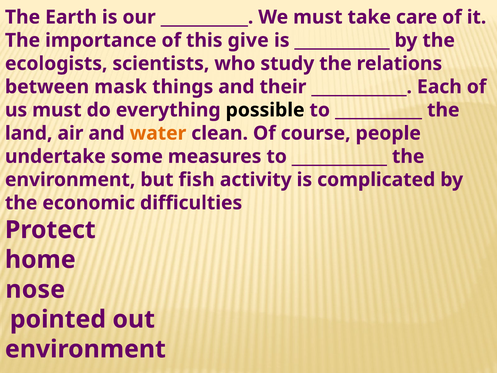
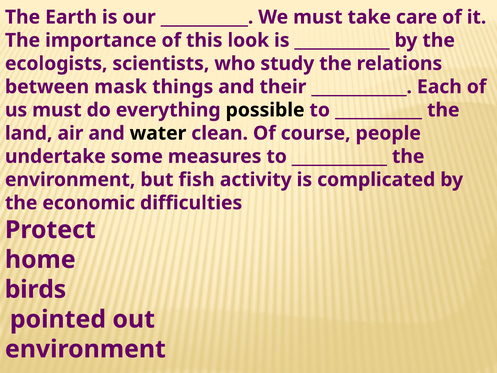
give: give -> look (248, 40)
water colour: orange -> black (158, 133)
nose: nose -> birds (35, 289)
